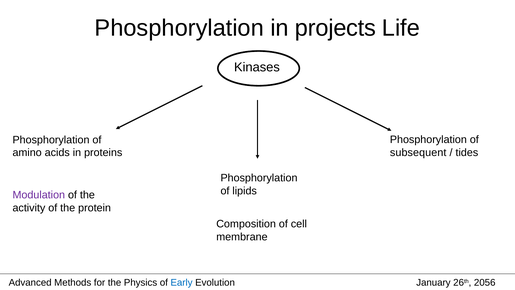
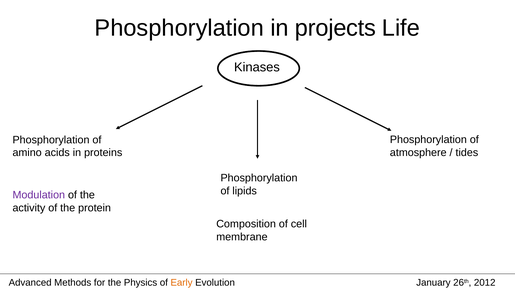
subsequent: subsequent -> atmosphere (418, 152)
Early colour: blue -> orange (182, 282)
2056: 2056 -> 2012 (485, 282)
